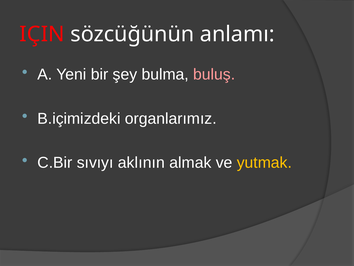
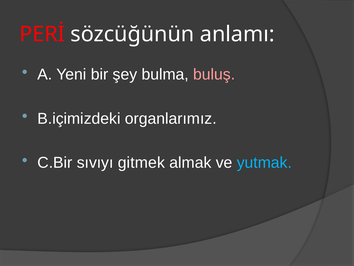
IÇIN: IÇIN -> PERİ (42, 34)
aklının: aklının -> gitmek (141, 162)
yutmak colour: yellow -> light blue (264, 162)
